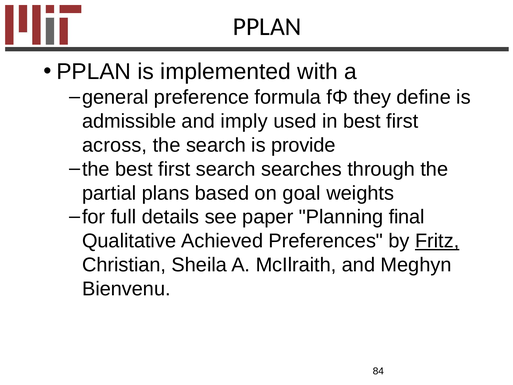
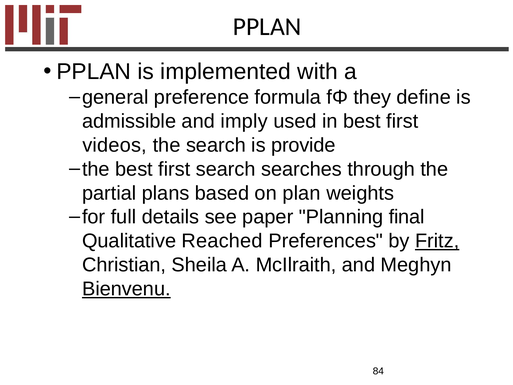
across: across -> videos (115, 145)
goal: goal -> plan (302, 193)
Achieved: Achieved -> Reached (222, 241)
Bienvenu underline: none -> present (126, 289)
